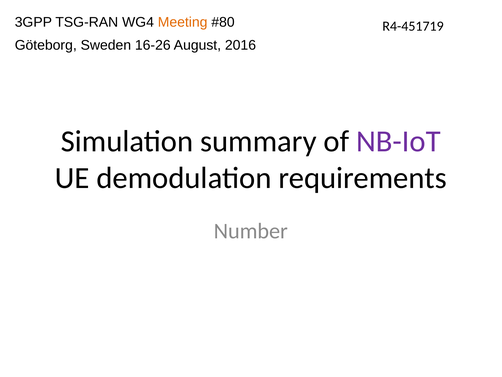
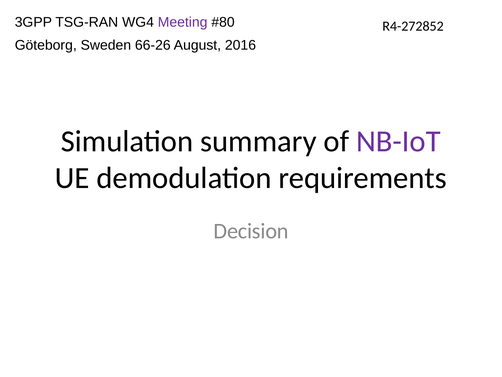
Meeting colour: orange -> purple (183, 22)
R4-451719: R4-451719 -> R4-272852 (413, 26)
16-26: 16-26 -> 66-26 (153, 45)
Number: Number -> Decision (251, 231)
